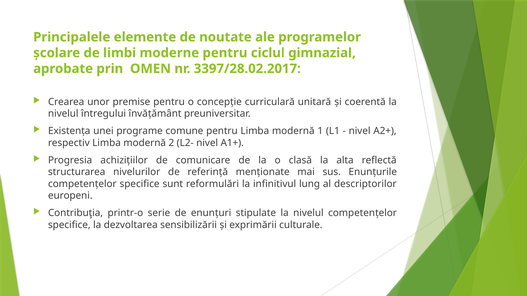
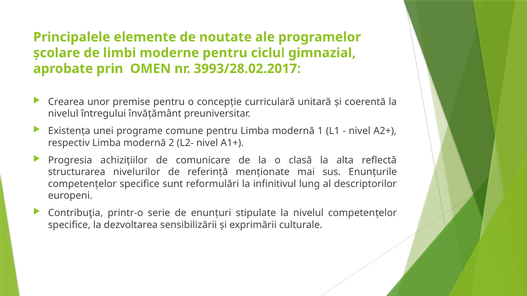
3397/28.02.2017: 3397/28.02.2017 -> 3993/28.02.2017 (247, 69)
